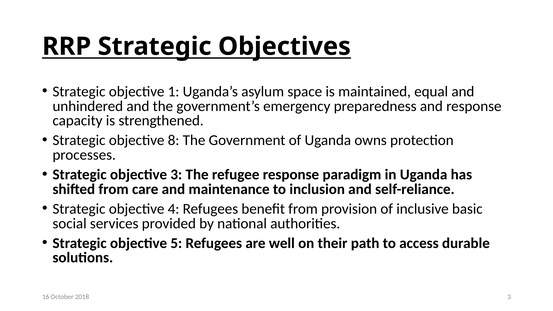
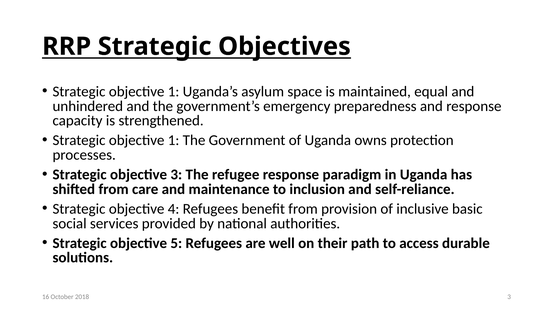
8: 8 -> 1 (174, 140)
